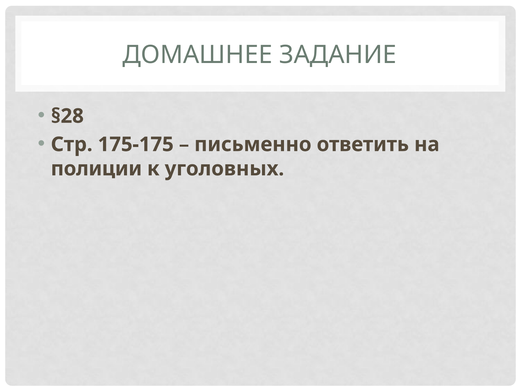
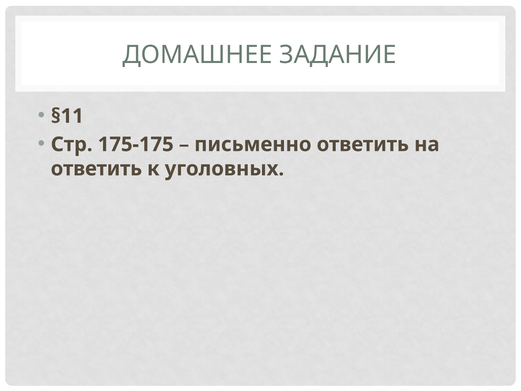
§28: §28 -> §11 (67, 116)
полиции: полиции -> ответить (96, 169)
